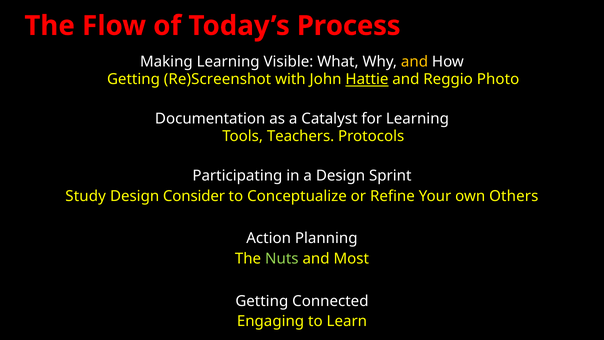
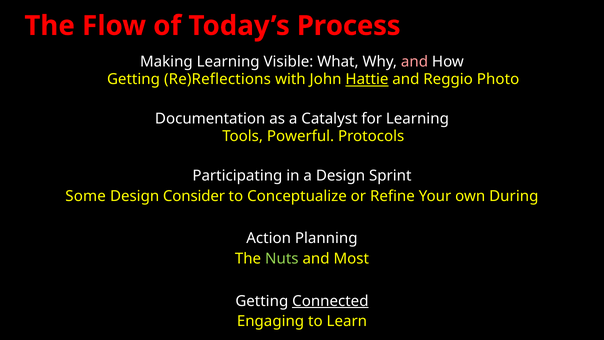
and colour: yellow -> pink (415, 62)
Re)Screenshot: Re)Screenshot -> Re)Reflections (217, 79)
Teachers: Teachers -> Powerful (301, 136)
Study: Study -> Some (86, 196)
Others: Others -> During (514, 196)
Connected underline: none -> present (330, 301)
